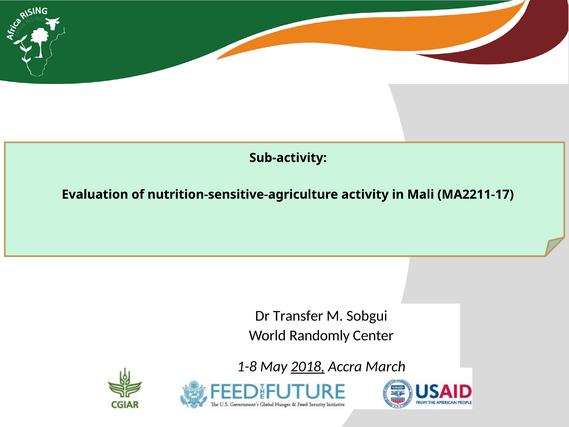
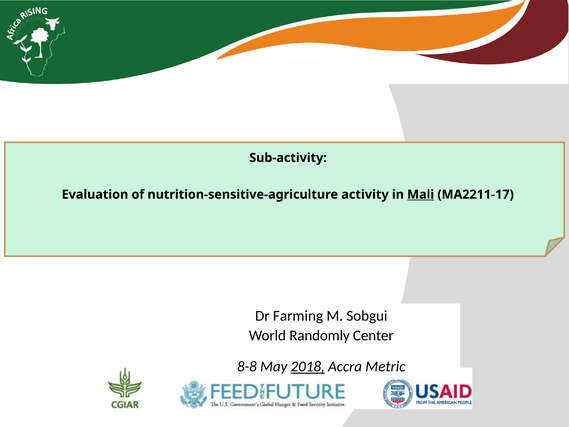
Mali underline: none -> present (421, 194)
Transfer: Transfer -> Farming (298, 316)
1-8: 1-8 -> 8-8 (247, 366)
March: March -> Metric (385, 366)
